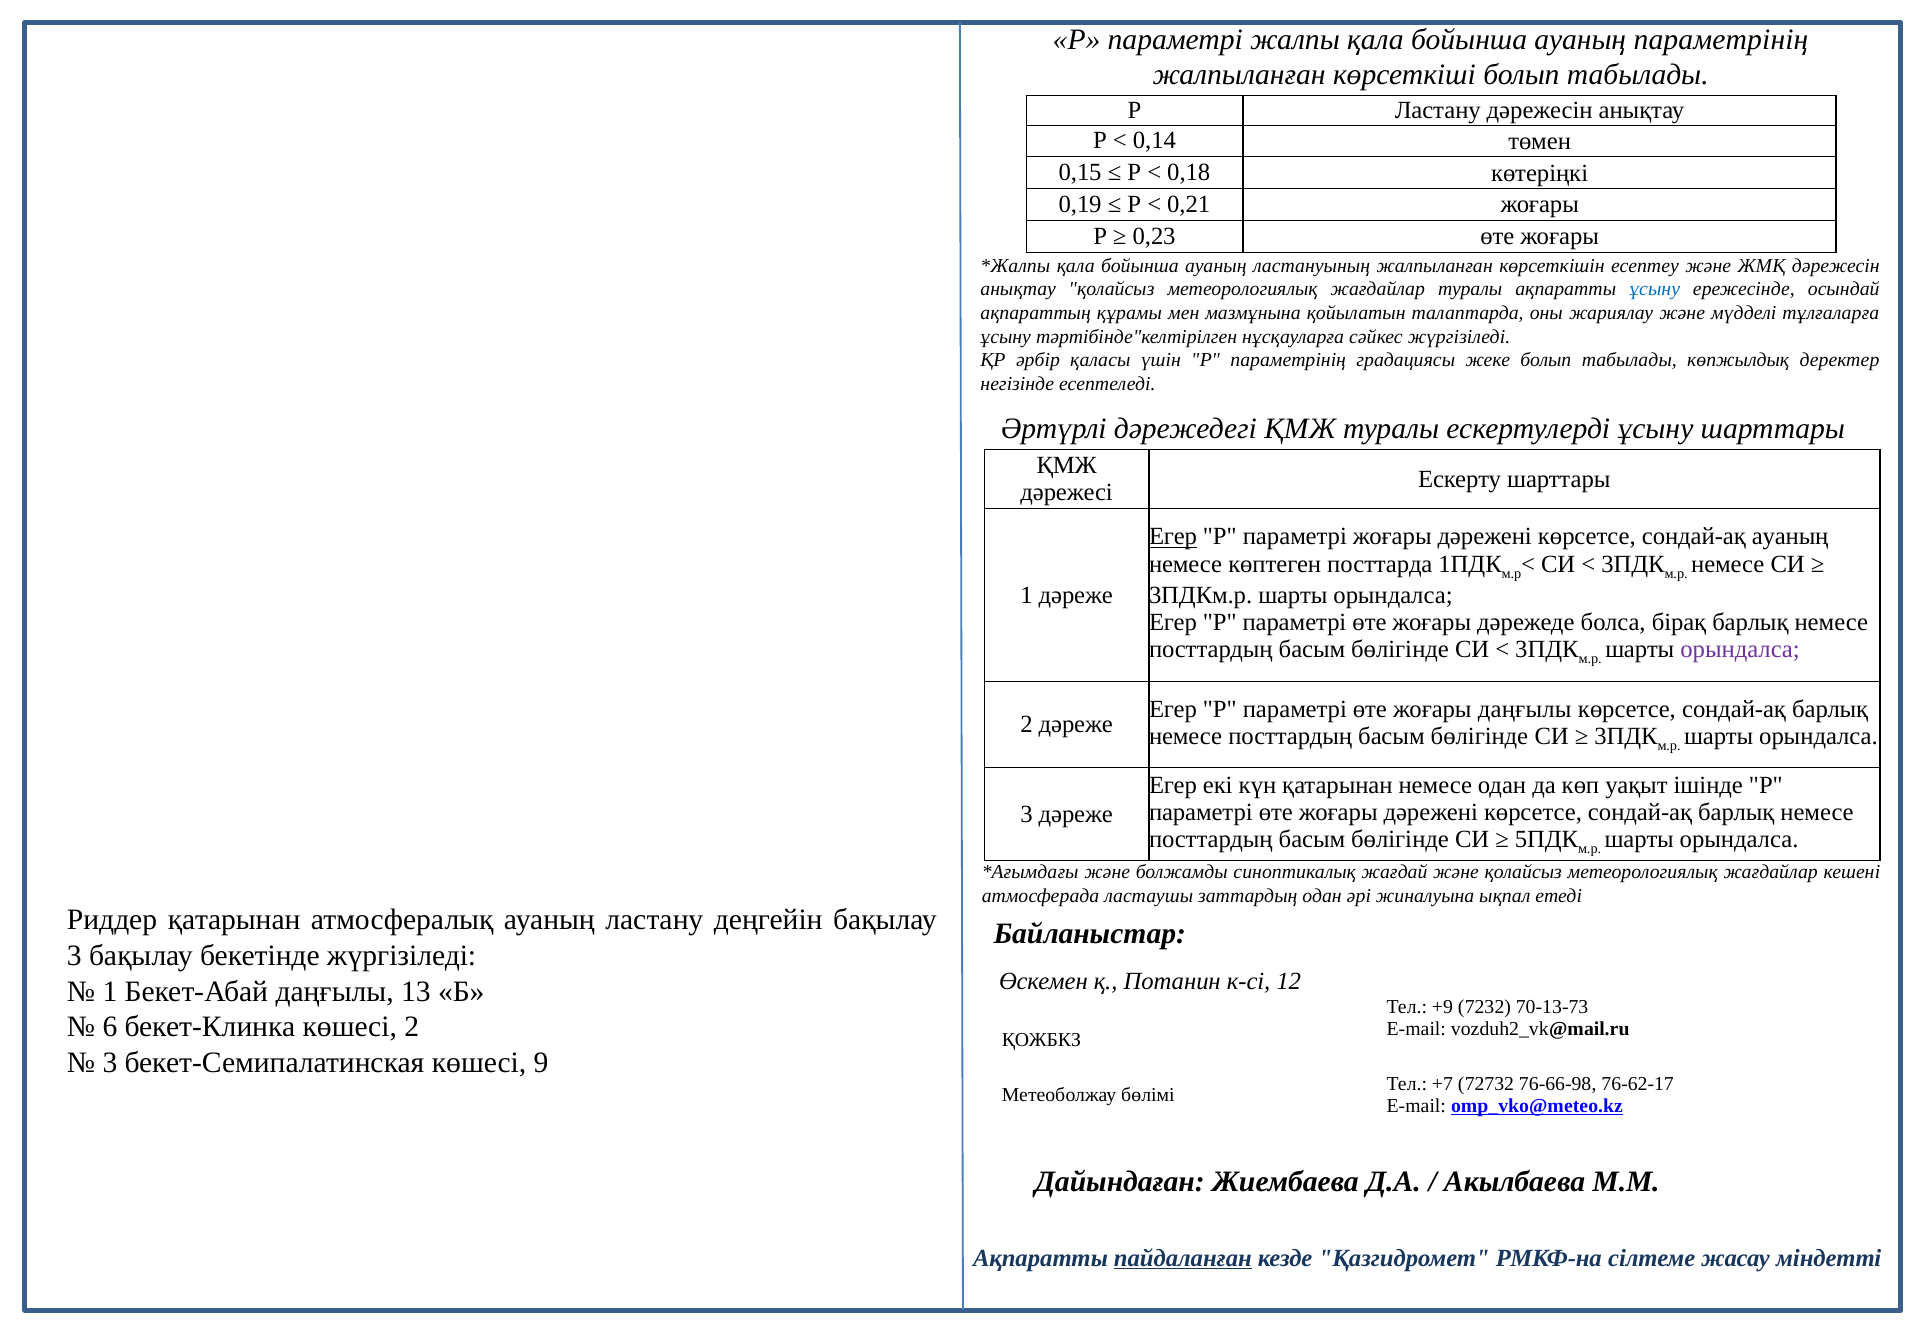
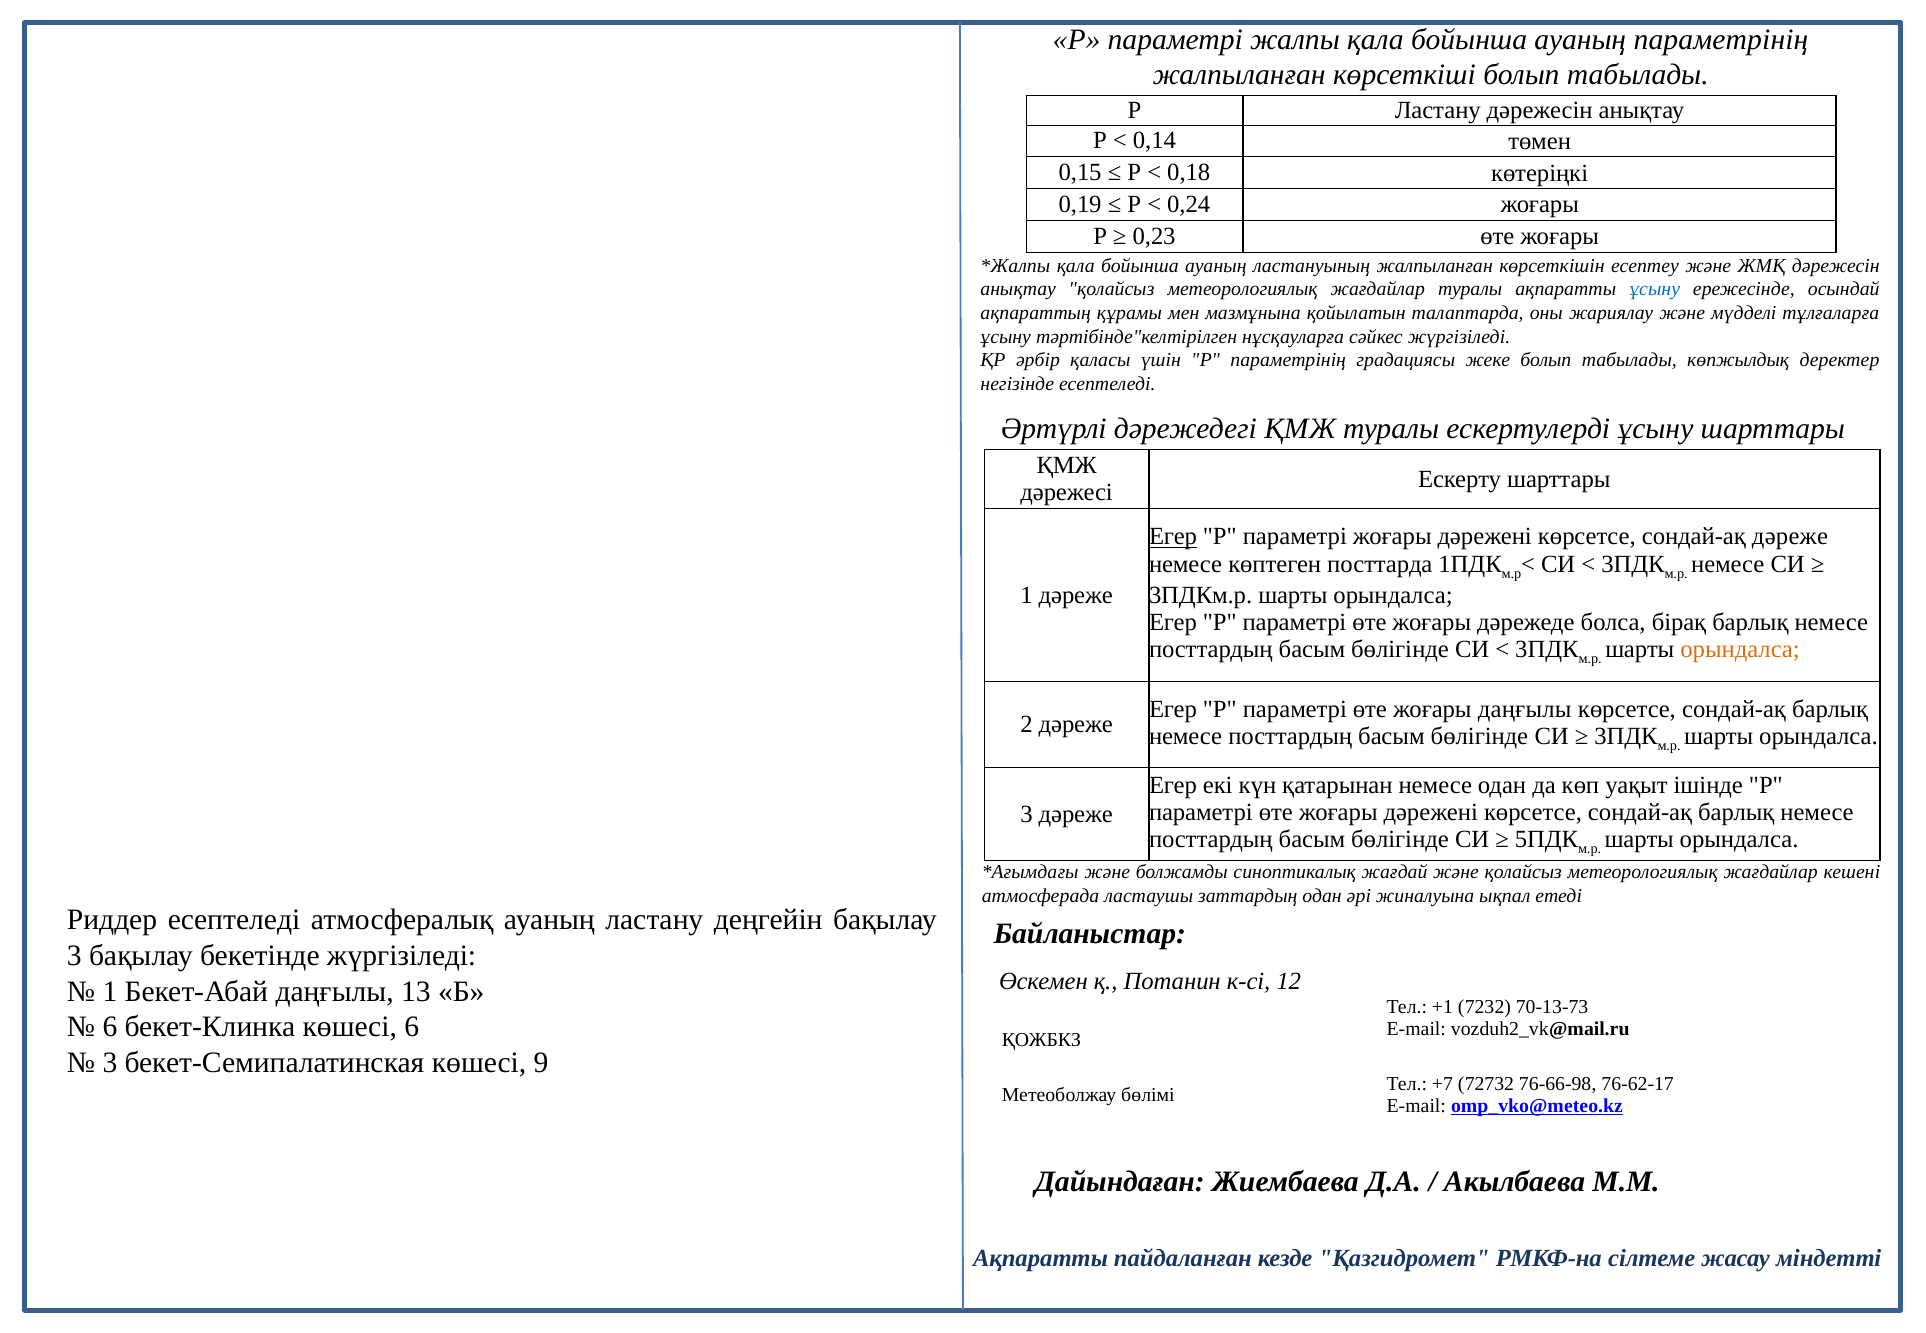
0,21: 0,21 -> 0,24 (1189, 204)
сондай-ақ ауаның: ауаның -> дәреже (1790, 537)
орындалса colour: purple -> orange (1740, 650)
Риддер қатарынан: қатарынан -> есептеледі (234, 920)
+9: +9 -> +1 (1442, 1007)
көшесі 2: 2 -> 6 (412, 1027)
пайдаланған underline: present -> none (1183, 1258)
